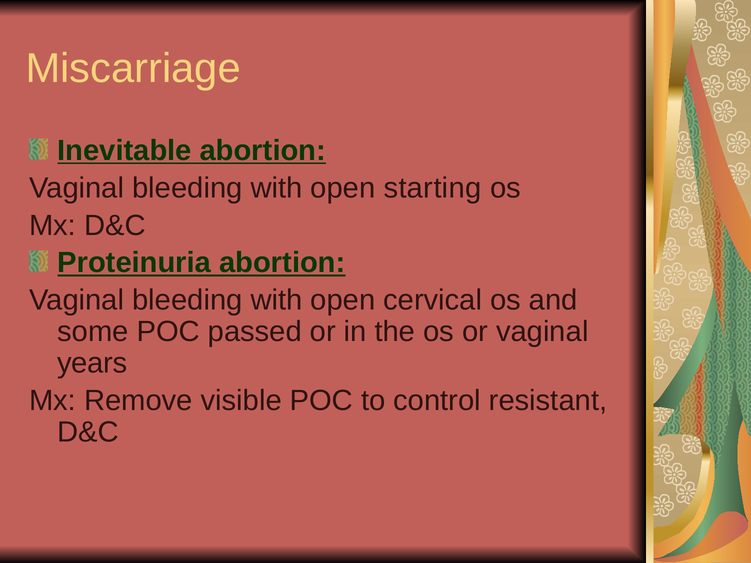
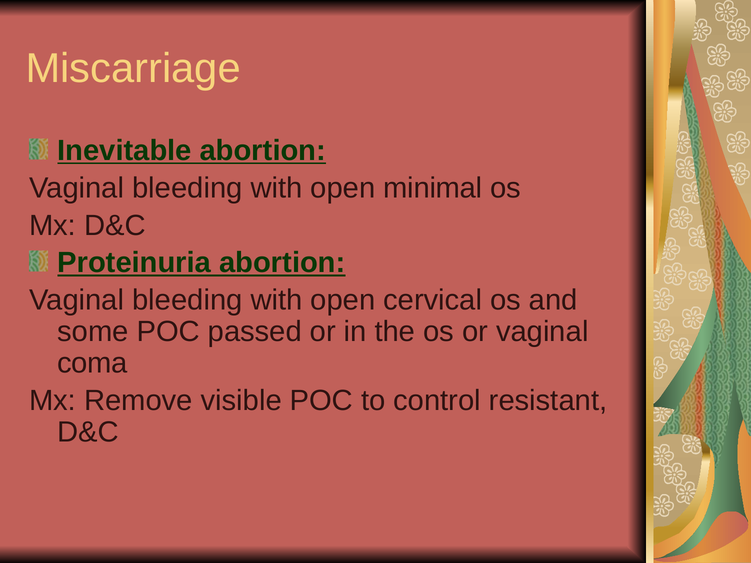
starting: starting -> minimal (433, 188)
years: years -> coma (92, 363)
